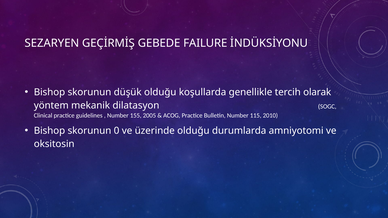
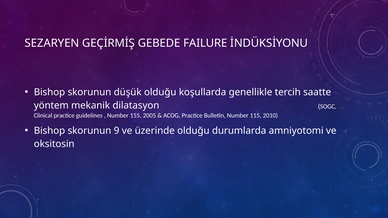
olarak: olarak -> saatte (317, 92)
0: 0 -> 9 (117, 131)
